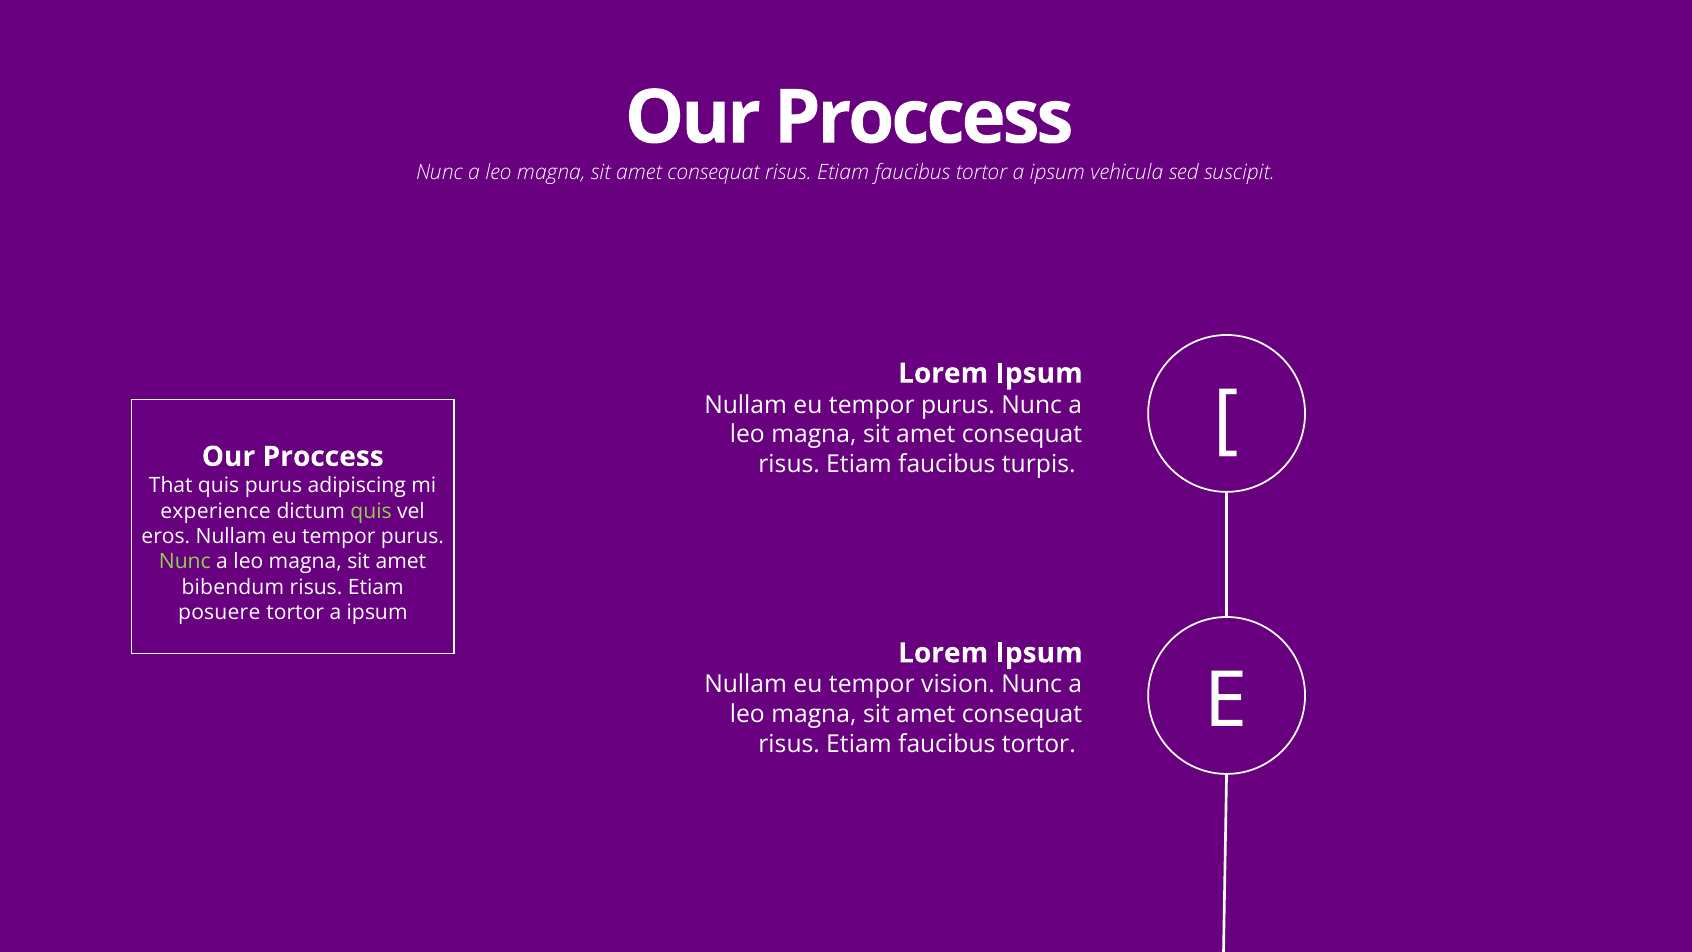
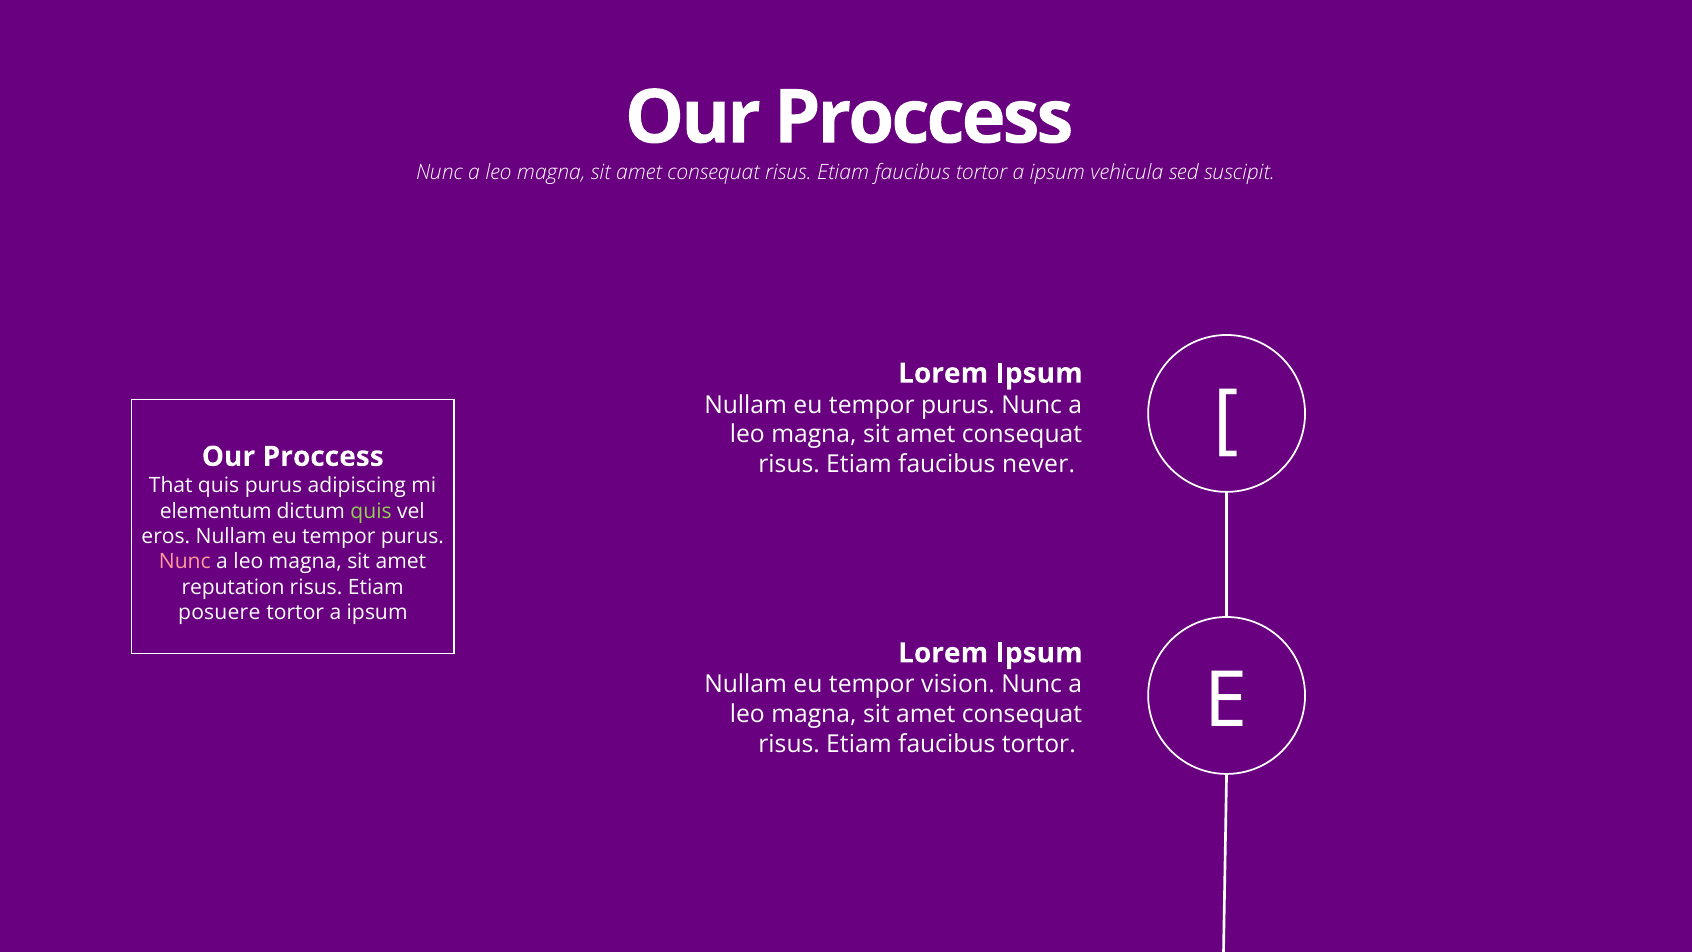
turpis: turpis -> never (1039, 464)
experience: experience -> elementum (216, 511)
Nunc colour: light green -> pink (185, 562)
bibendum: bibendum -> reputation (233, 587)
